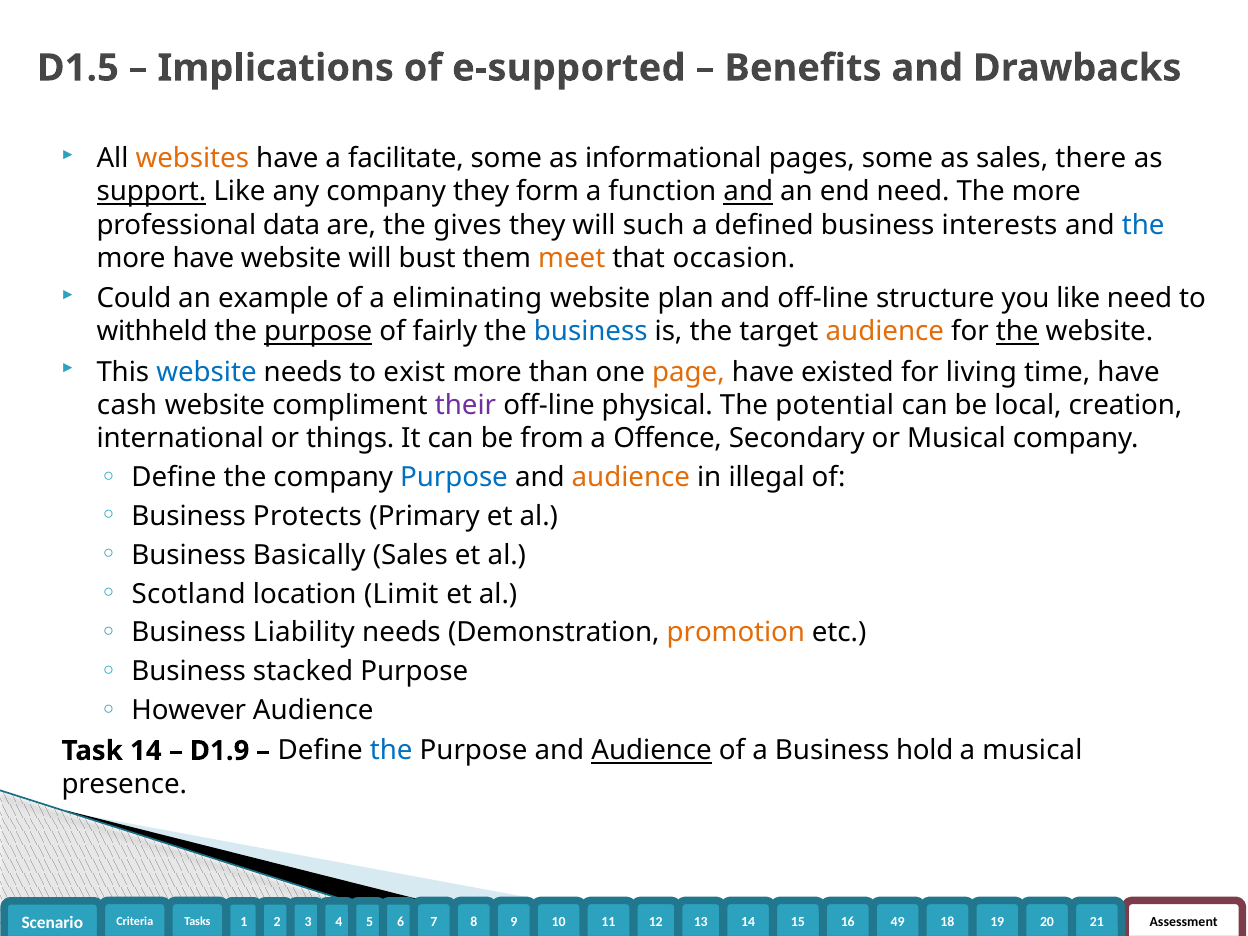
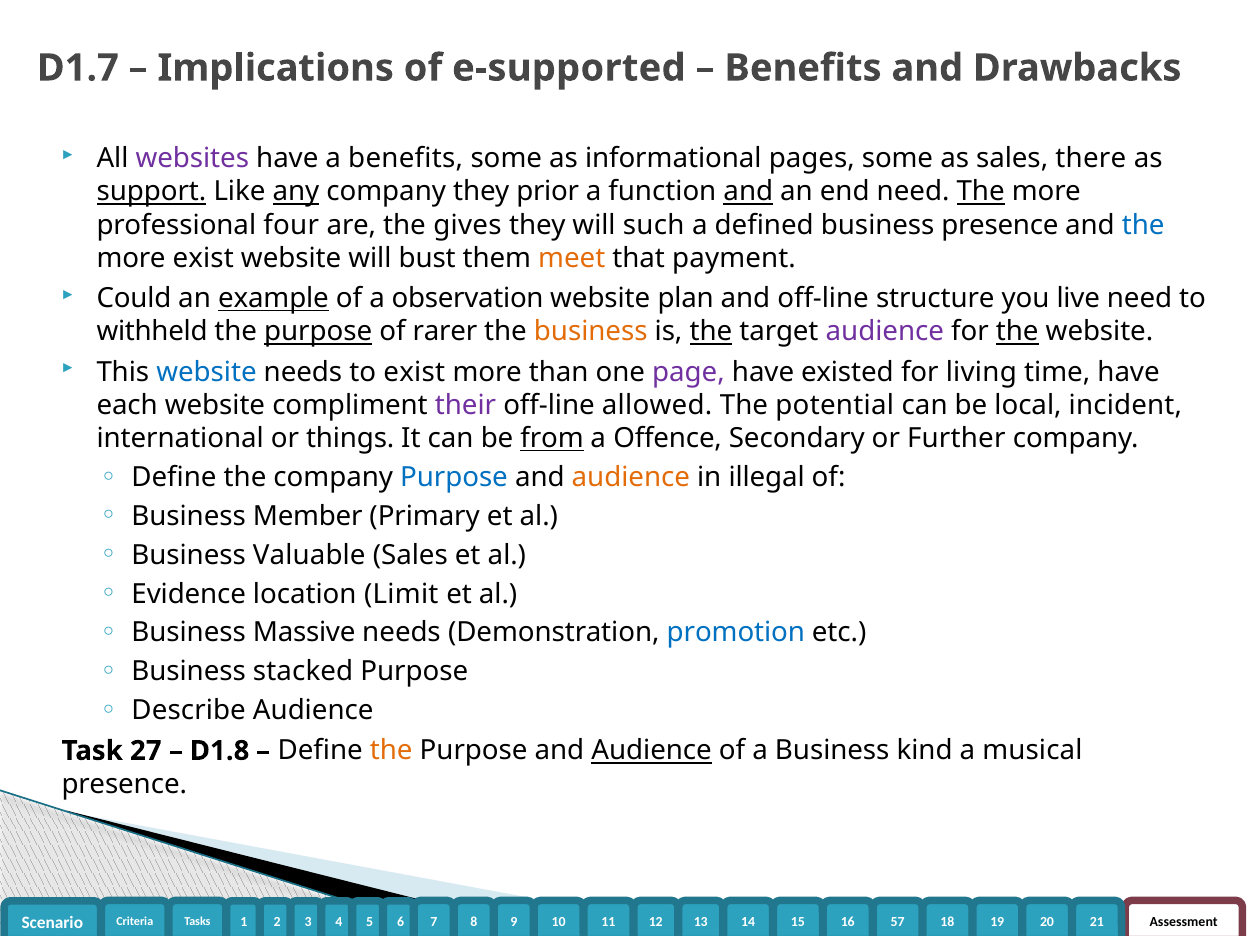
D1.5: D1.5 -> D1.7 (78, 68)
websites colour: orange -> purple (192, 159)
a facilitate: facilitate -> benefits (406, 159)
any underline: none -> present (296, 192)
form: form -> prior (548, 192)
The underline: none -> present (981, 192)
data: data -> four (291, 225)
business interests: interests -> presence (1000, 225)
more have: have -> exist (203, 258)
occasion: occasion -> payment (734, 258)
example underline: none -> present (273, 299)
eliminating: eliminating -> observation (468, 299)
you like: like -> live (1078, 299)
fairly: fairly -> rarer (445, 332)
business colour: blue -> orange (591, 332)
the underline: none -> present (711, 332)
audience colour: orange -> purple (885, 332)
page colour: orange -> purple (688, 372)
cash: cash -> each (127, 405)
physical: physical -> allowed (657, 405)
creation: creation -> incident (1125, 405)
from underline: none -> present (552, 439)
or Musical: Musical -> Further (956, 439)
Protects: Protects -> Member (308, 516)
Basically: Basically -> Valuable (309, 555)
Scotland: Scotland -> Evidence (189, 594)
Liability: Liability -> Massive (304, 633)
promotion colour: orange -> blue (736, 633)
However: However -> Describe (189, 711)
Task 14: 14 -> 27 (146, 751)
D1.9: D1.9 -> D1.8 (220, 751)
the colour: blue -> orange (391, 751)
hold: hold -> kind (925, 751)
49: 49 -> 57 (898, 922)
